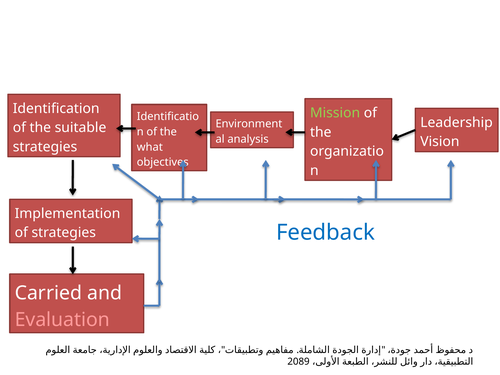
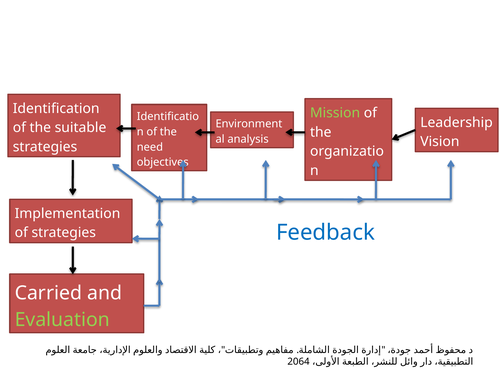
what: what -> need (150, 147)
Evaluation colour: pink -> light green (62, 320)
2089: 2089 -> 2064 (299, 362)
